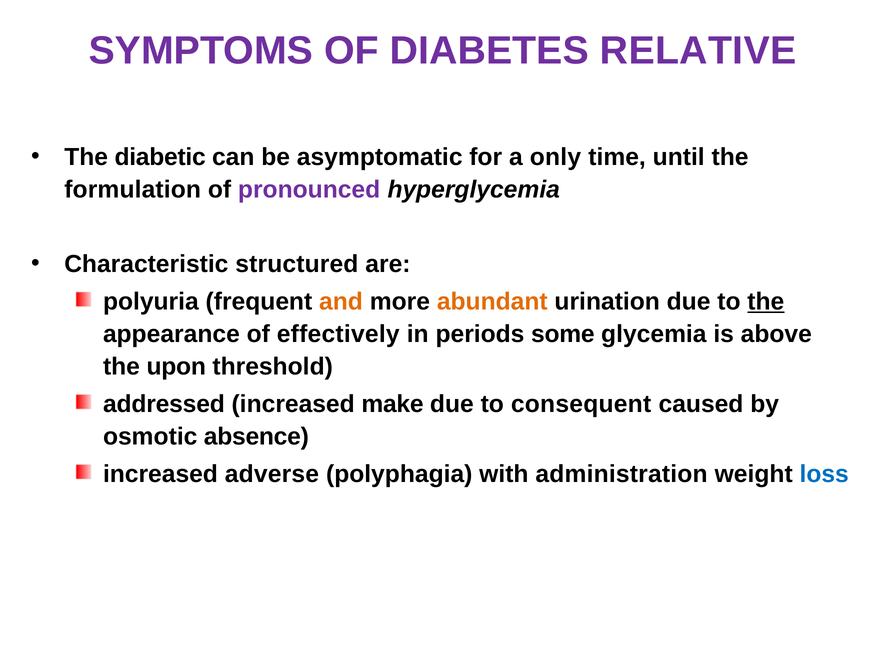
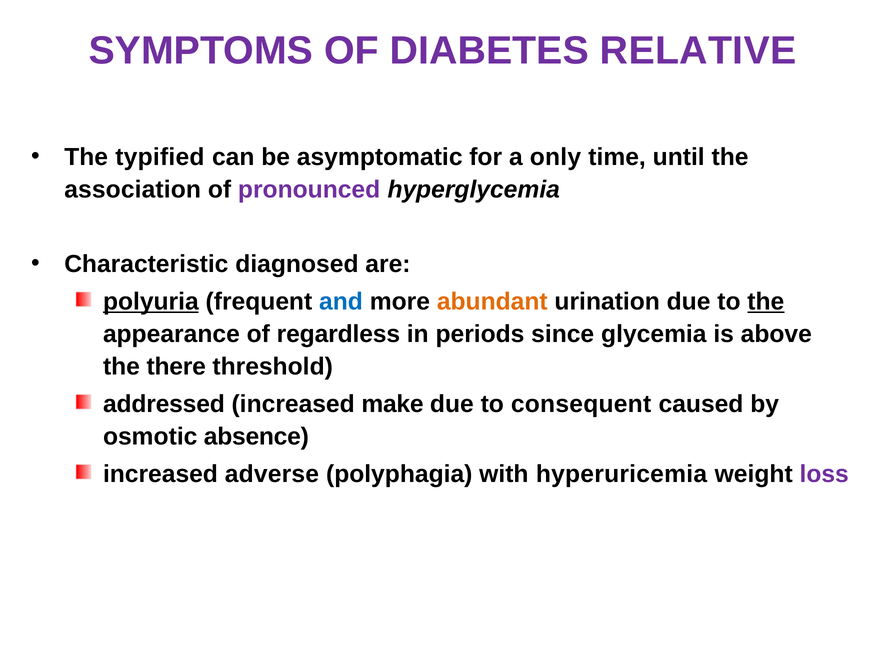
diabetic: diabetic -> typified (160, 157)
formulation: formulation -> association (133, 189)
structured: structured -> diagnosed (297, 264)
polyuria underline: none -> present (151, 301)
and colour: orange -> blue (341, 301)
effectively: effectively -> regardless (338, 334)
some: some -> since (563, 334)
upon: upon -> there (176, 366)
administration: administration -> hyperuricemia (621, 474)
loss colour: blue -> purple (824, 474)
